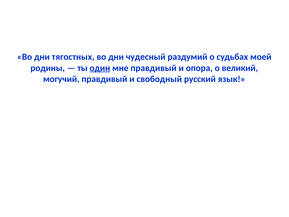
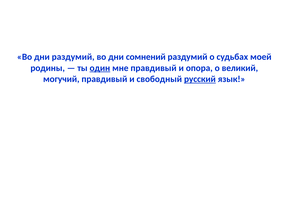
дни тягостных: тягостных -> раздумий (73, 57)
чудесный: чудесный -> сомнений (146, 57)
русский underline: none -> present (200, 79)
